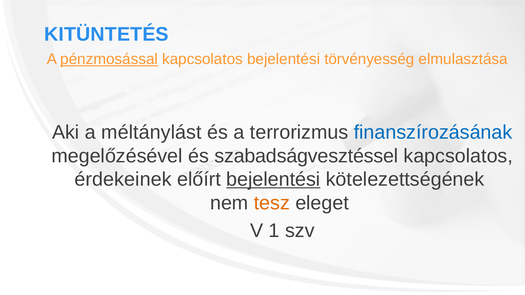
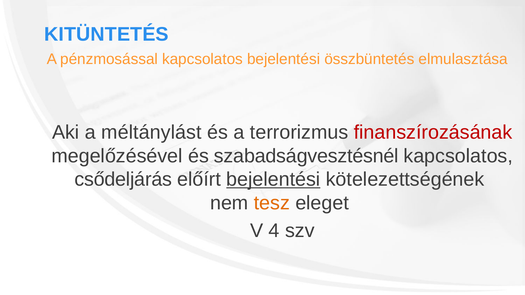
pénzmosással underline: present -> none (109, 59)
törvényesség: törvényesség -> összbüntetés (369, 59)
finanszírozásának colour: blue -> red (433, 132)
szabadságvesztéssel: szabadságvesztéssel -> szabadságvesztésnél (306, 156)
érdekeinek: érdekeinek -> csődeljárás (123, 180)
1: 1 -> 4 (274, 231)
